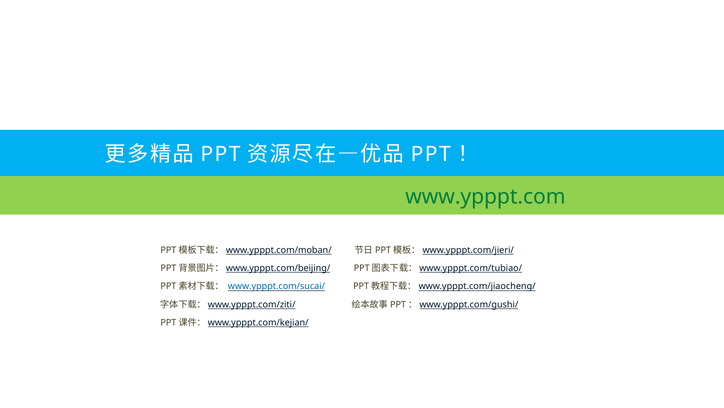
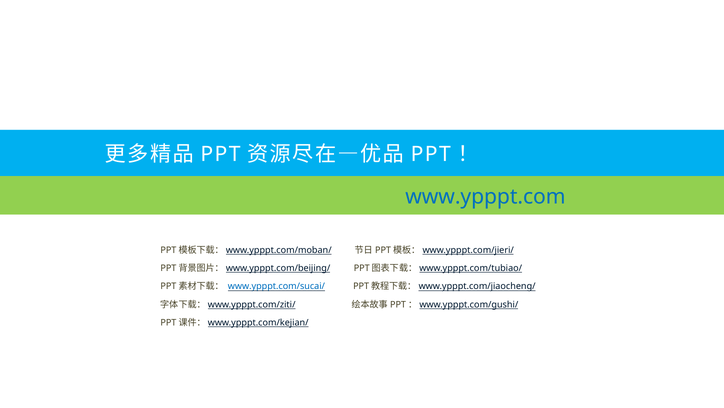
www.ypppt.com colour: green -> blue (485, 196)
